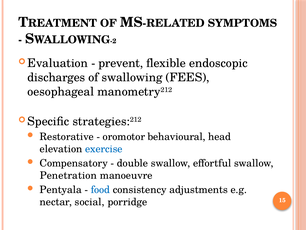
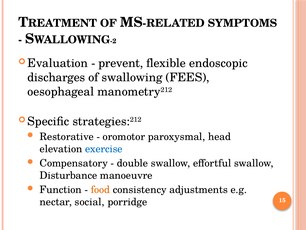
behavioural: behavioural -> paroxysmal (177, 136)
Penetration: Penetration -> Disturbance (68, 175)
Pentyala: Pentyala -> Function (61, 189)
food colour: blue -> orange (100, 189)
